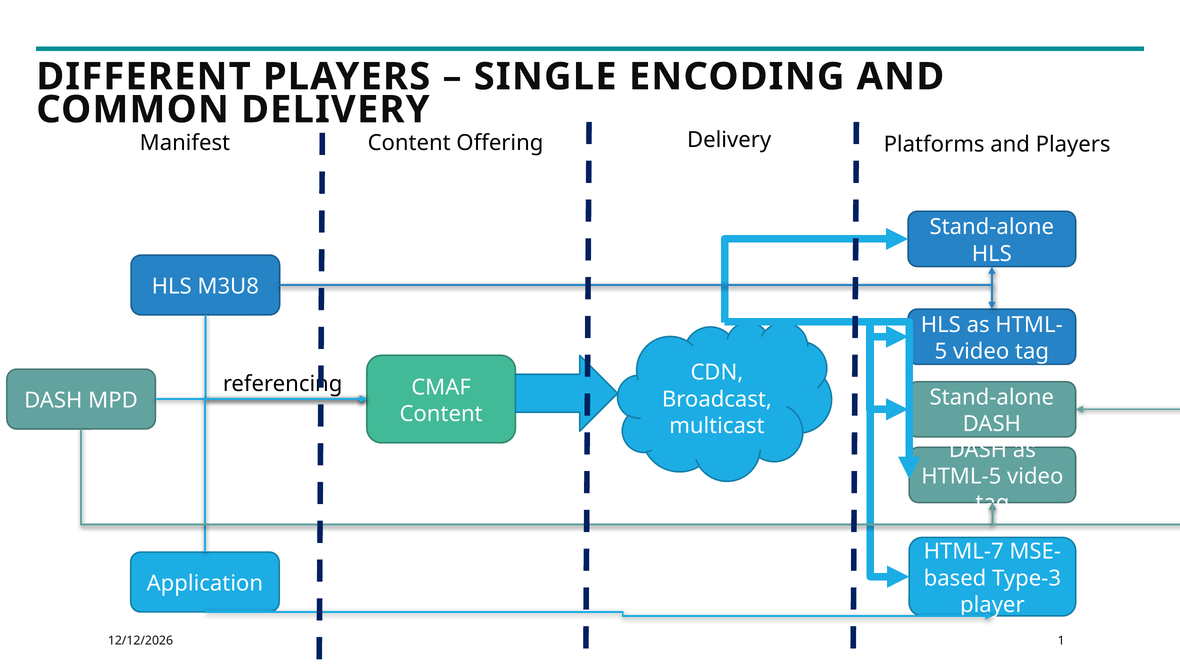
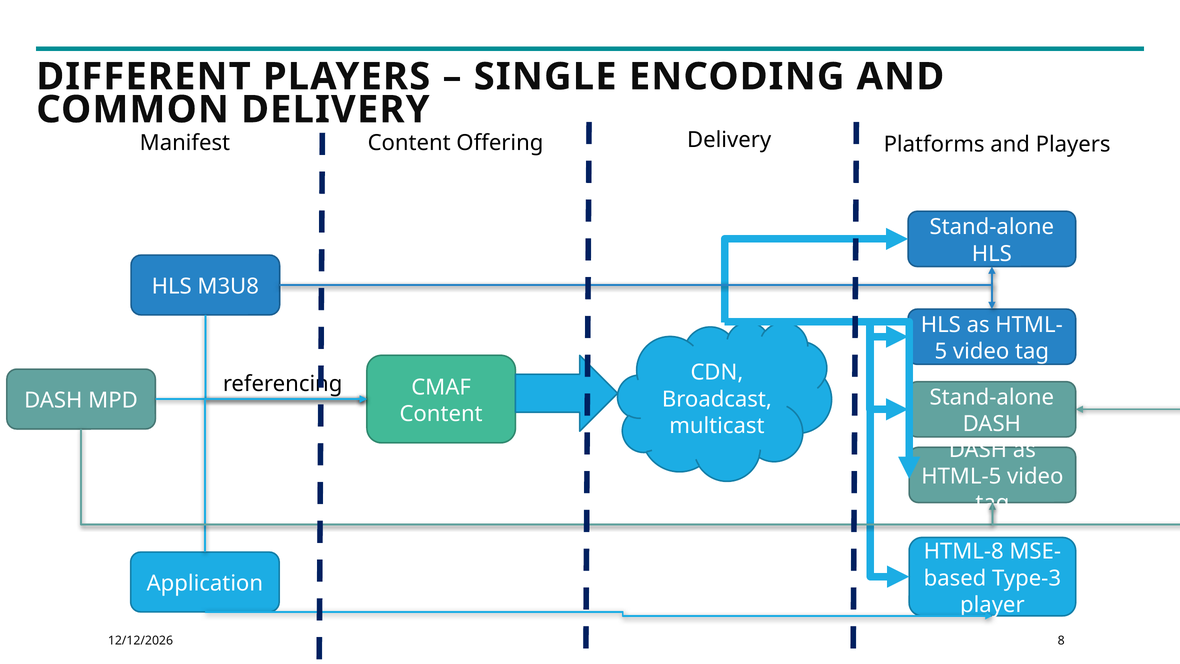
HTML-7: HTML-7 -> HTML-8 (964, 551)
1: 1 -> 8 (1061, 640)
